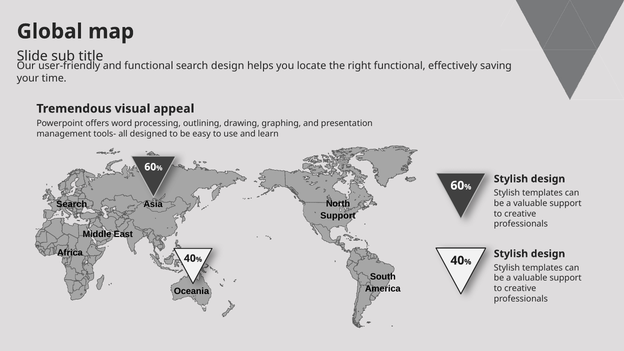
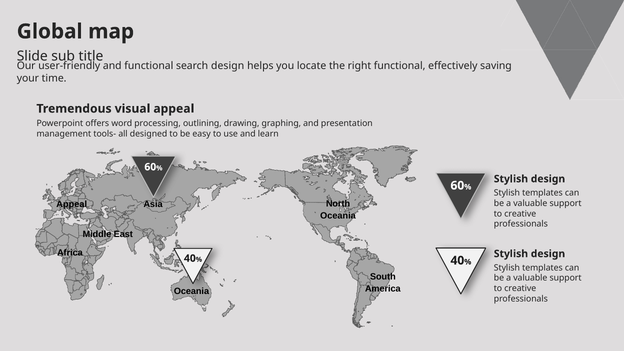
Search: Search -> Appeal (72, 204)
Support: Support -> Oceania (338, 216)
